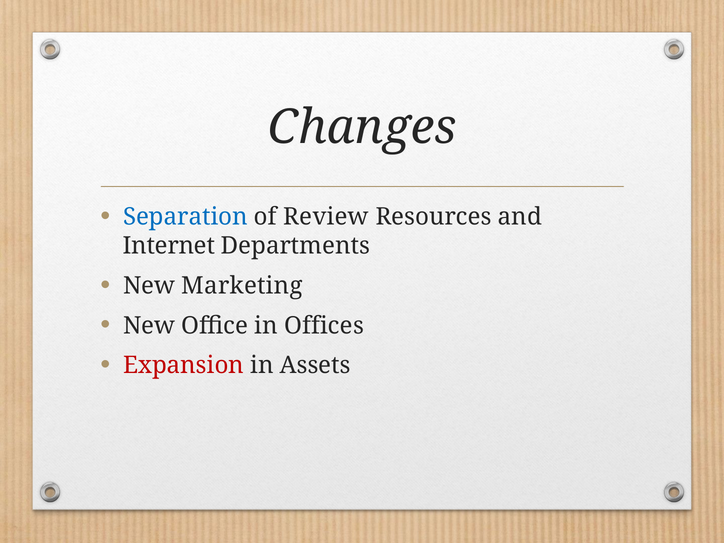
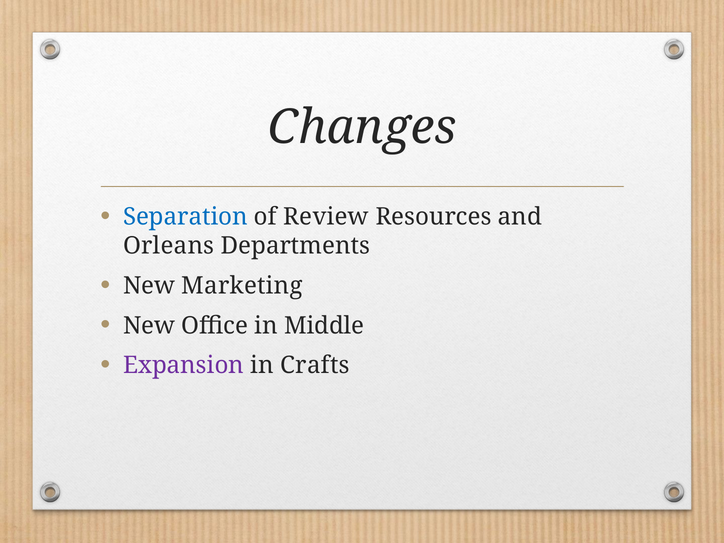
Internet: Internet -> Orleans (169, 246)
Offices: Offices -> Middle (324, 326)
Expansion colour: red -> purple (184, 365)
Assets: Assets -> Crafts (315, 365)
